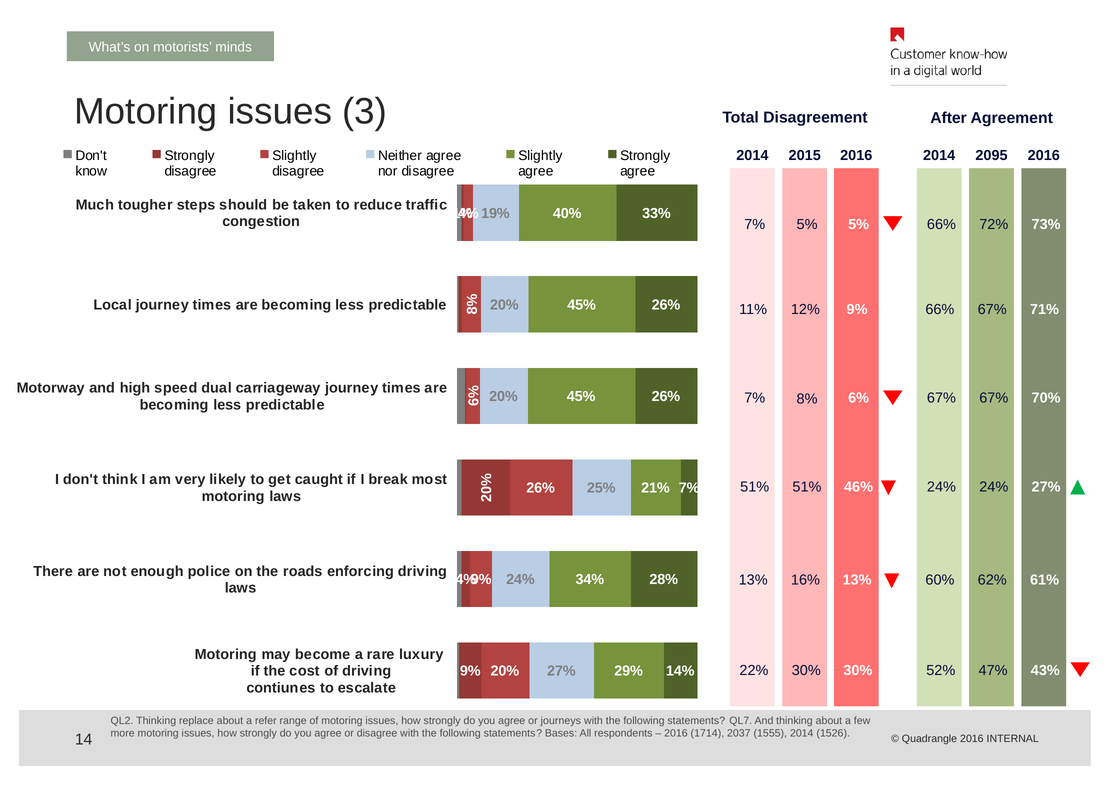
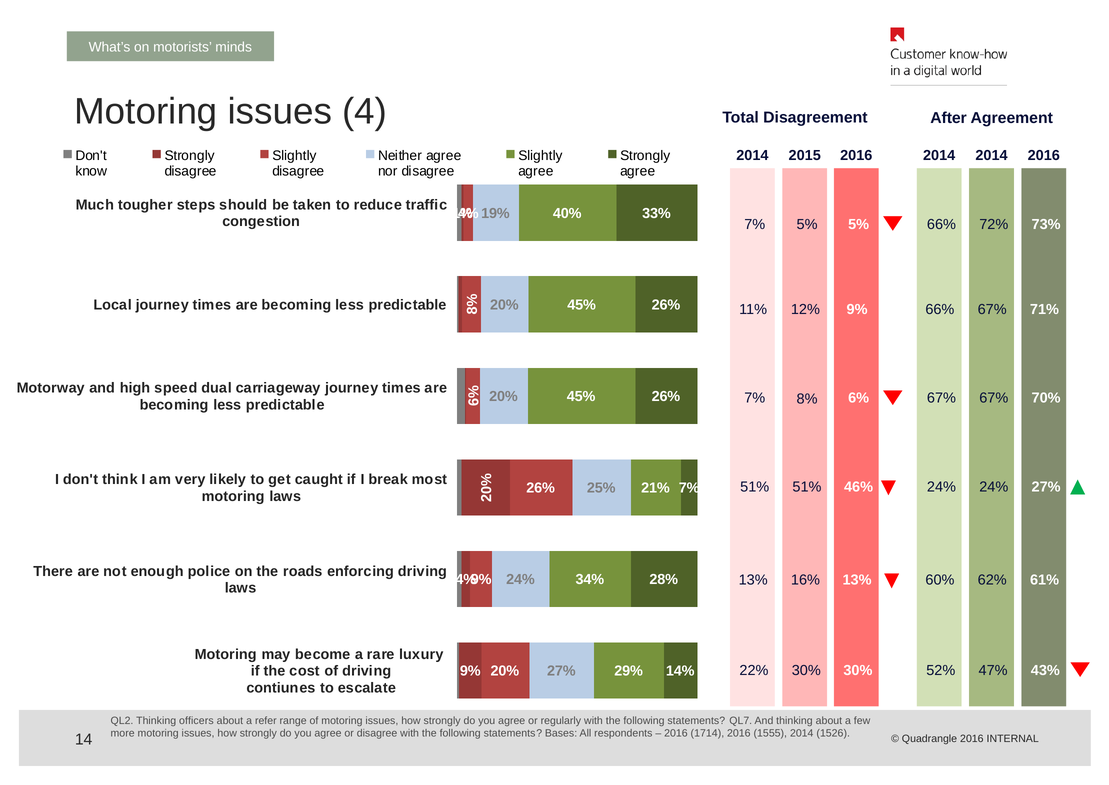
3: 3 -> 4 (365, 111)
2015 2095: 2095 -> 2014 (992, 155)
replace: replace -> officers (196, 720)
journeys: journeys -> regularly (561, 720)
1714 2037: 2037 -> 2016 (739, 733)
